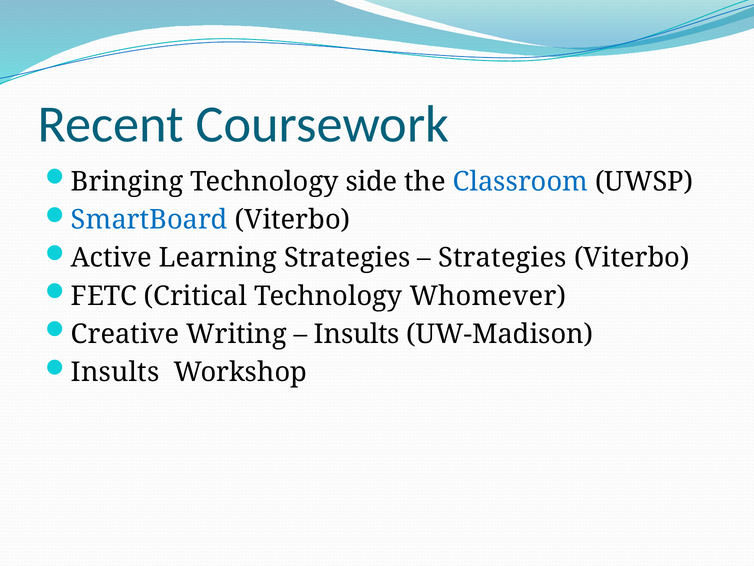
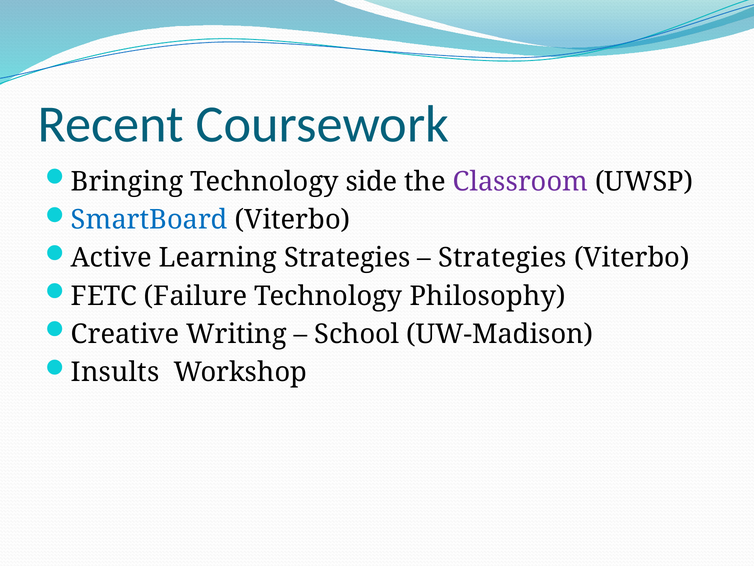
Classroom colour: blue -> purple (521, 182)
Critical: Critical -> Failure (196, 296)
Whomever: Whomever -> Philosophy (488, 296)
Insults: Insults -> School (357, 334)
